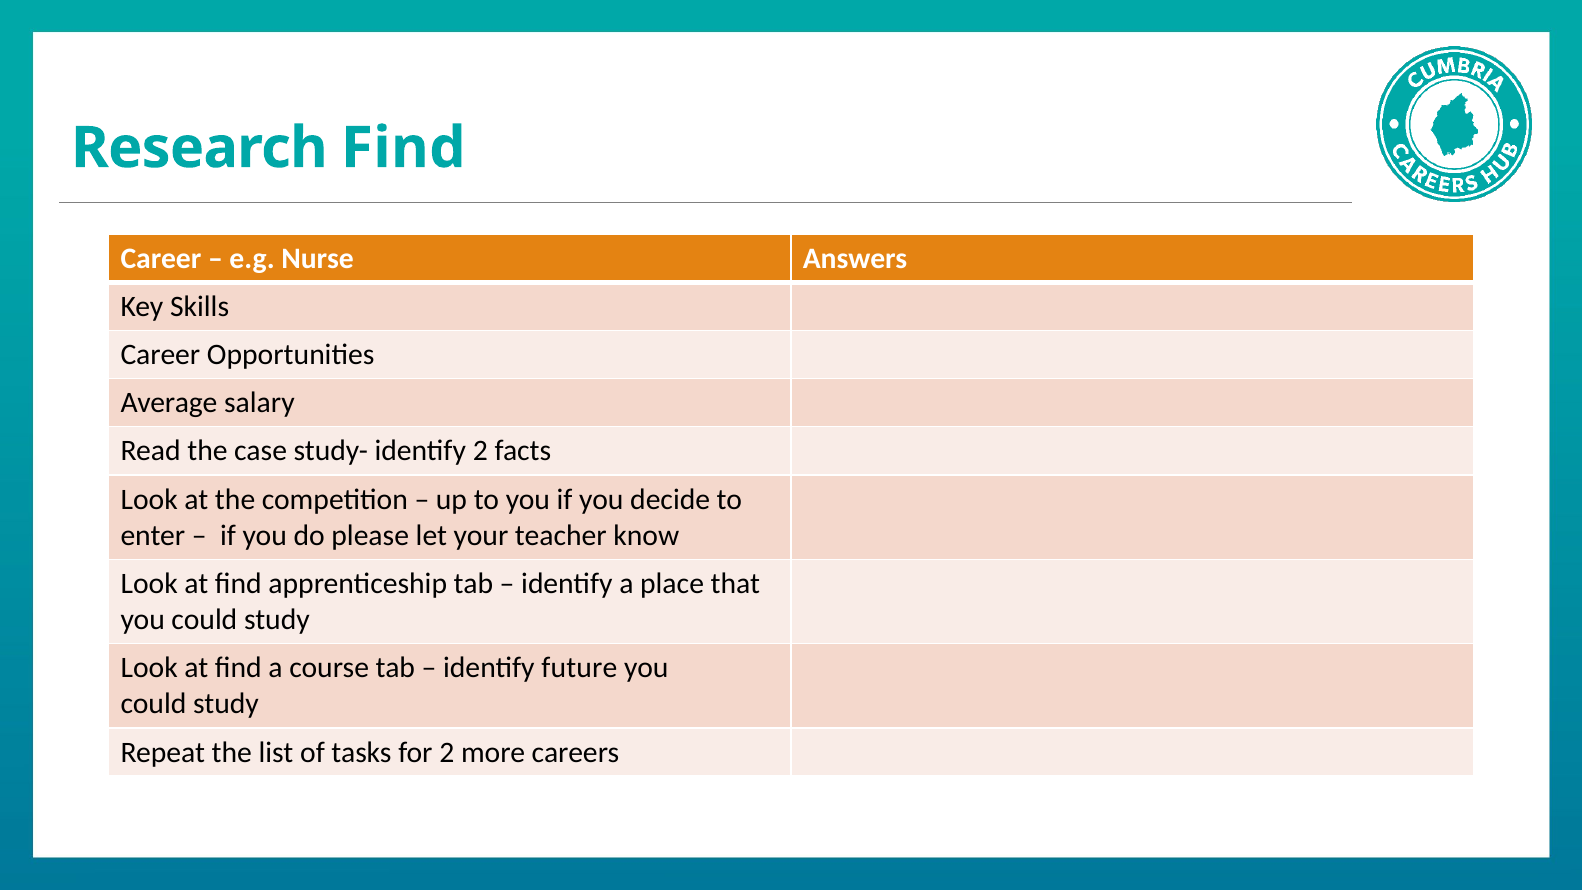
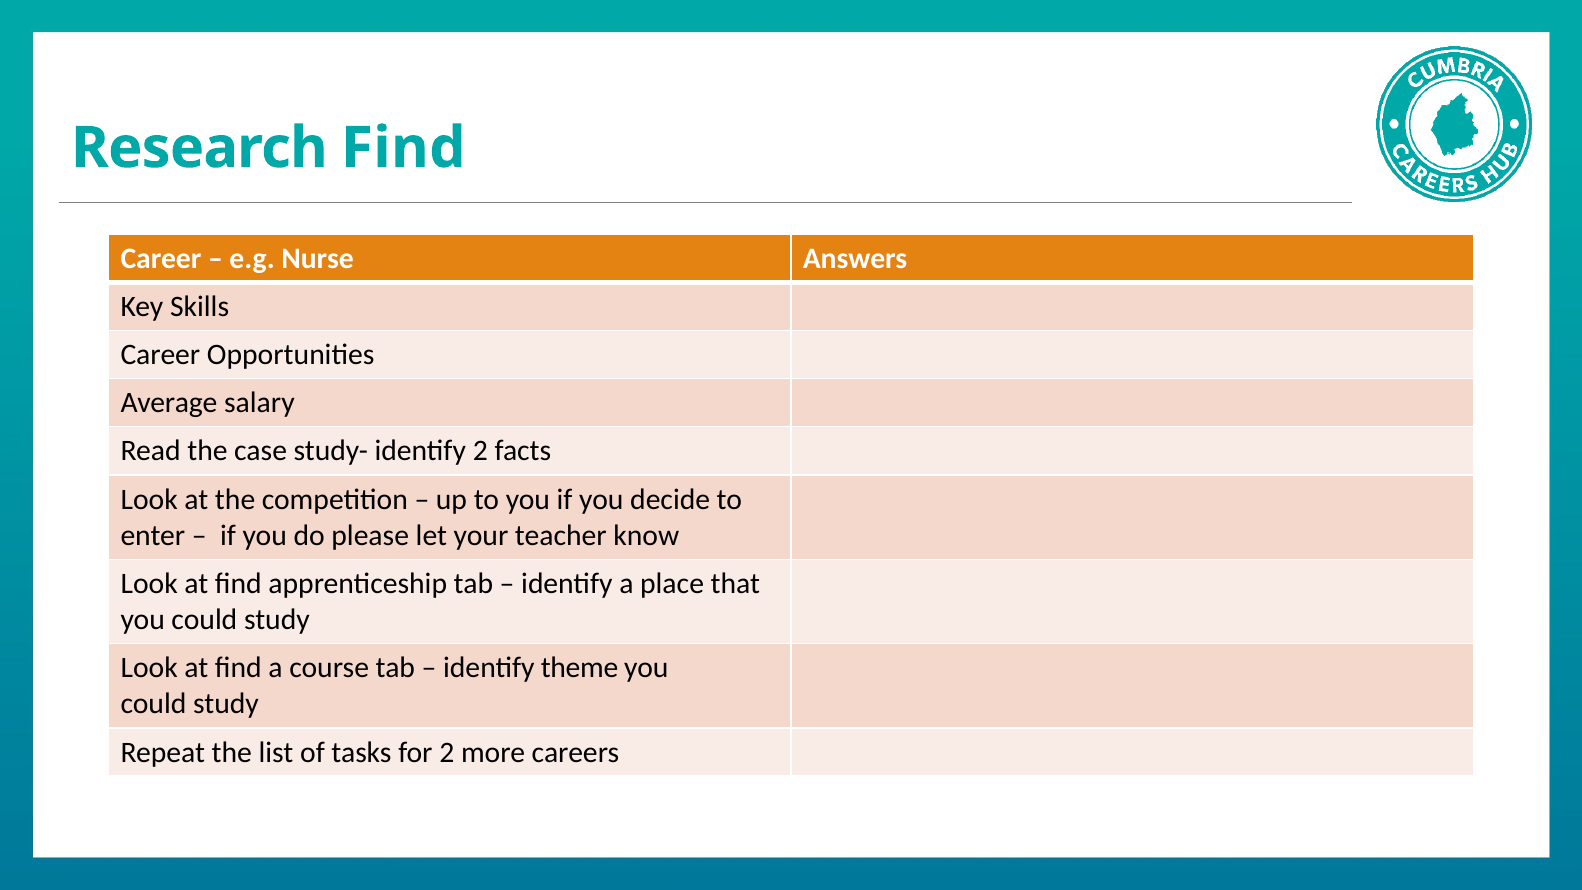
future: future -> theme (580, 668)
